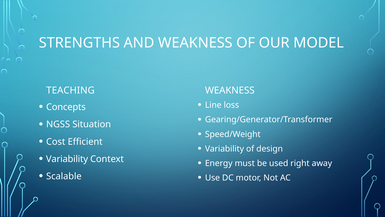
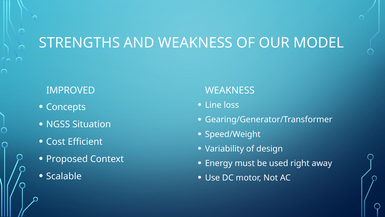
TEACHING: TEACHING -> IMPROVED (71, 90)
Variability: Variability -> Proposed (67, 159)
